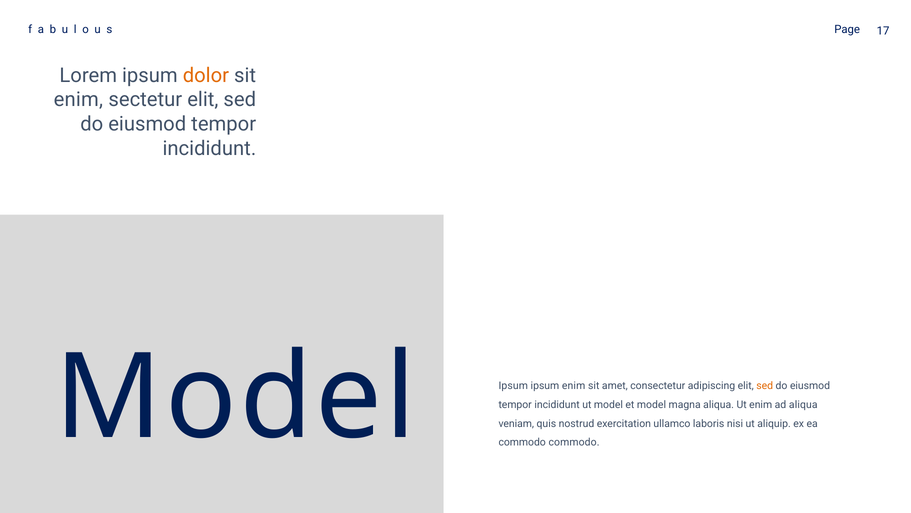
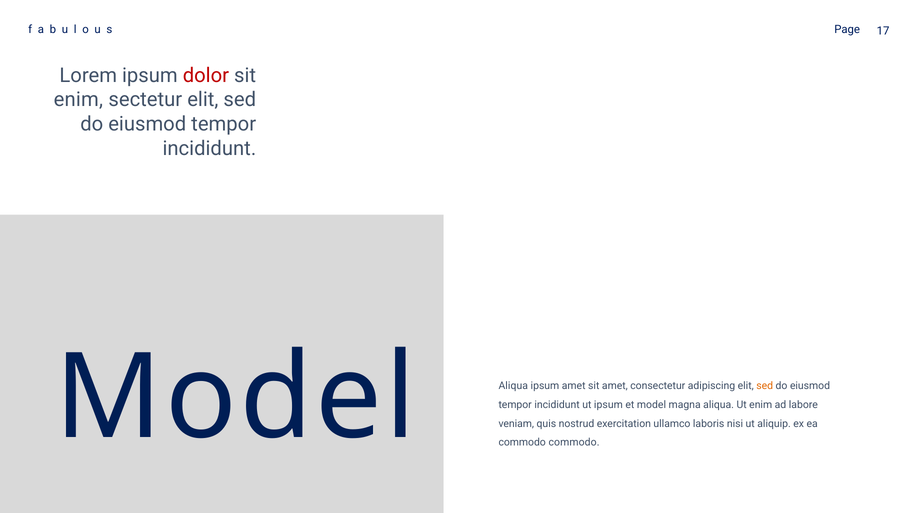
dolor colour: orange -> red (206, 75)
Ipsum: Ipsum -> Aliqua (513, 386)
ipsum enim: enim -> amet (574, 386)
ut model: model -> ipsum (608, 404)
ad aliqua: aliqua -> labore (803, 404)
